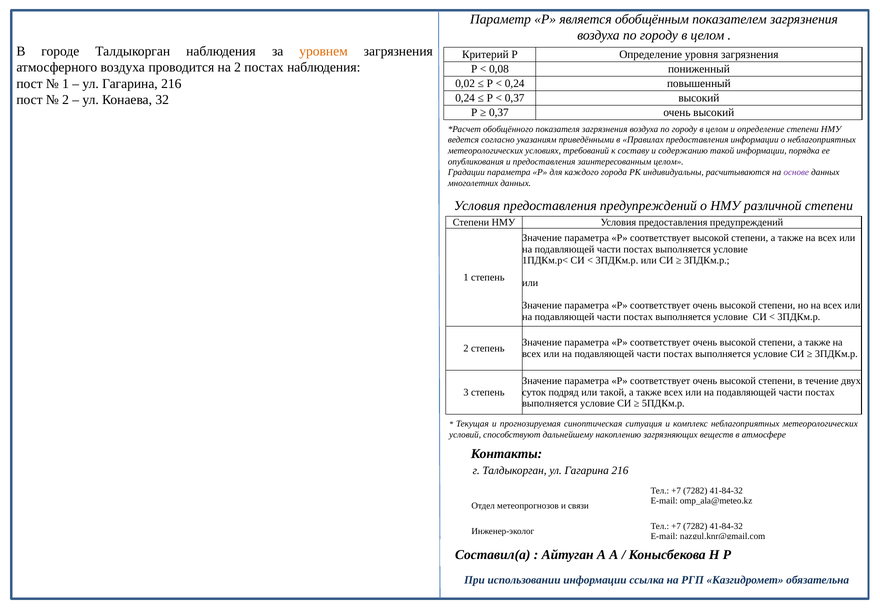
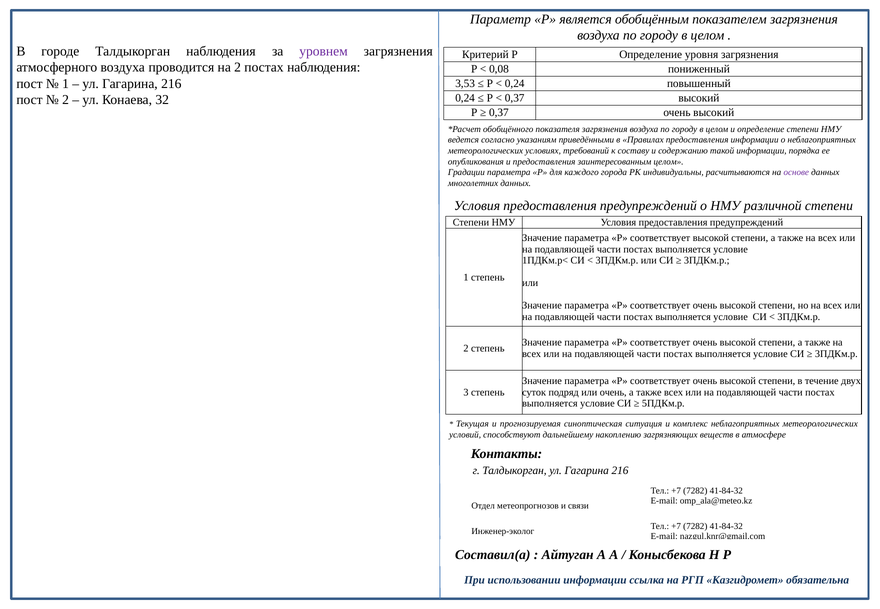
уровнем colour: orange -> purple (324, 51)
0,02: 0,02 -> 3,53 (465, 84)
или такой: такой -> очень (613, 392)
